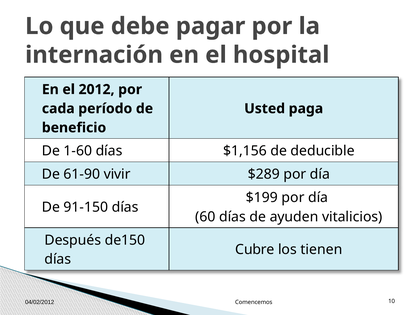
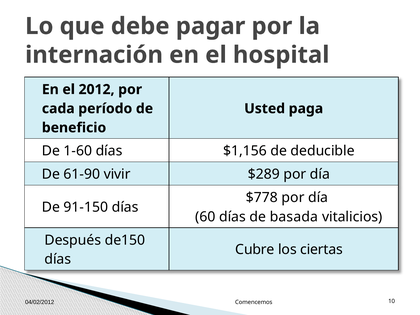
$199: $199 -> $778 (262, 198)
ayuden: ayuden -> basada (294, 217)
tienen: tienen -> ciertas (322, 250)
